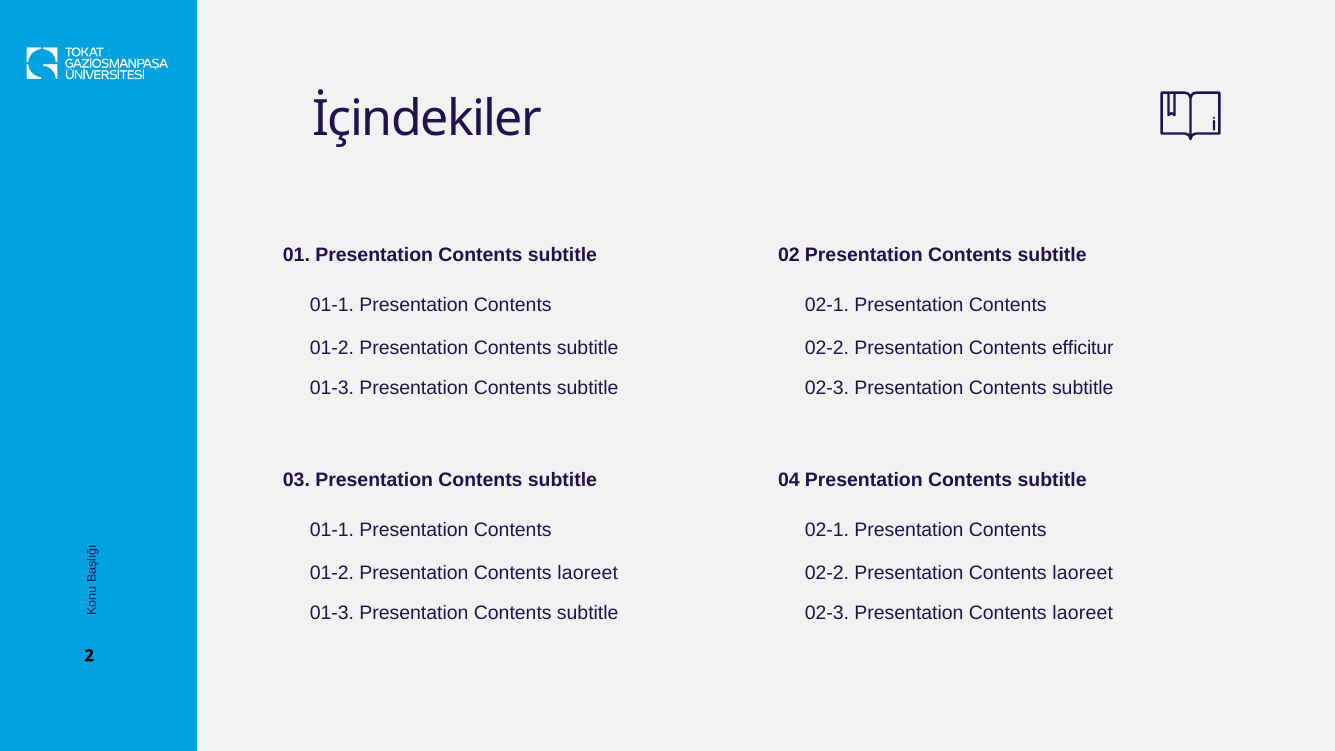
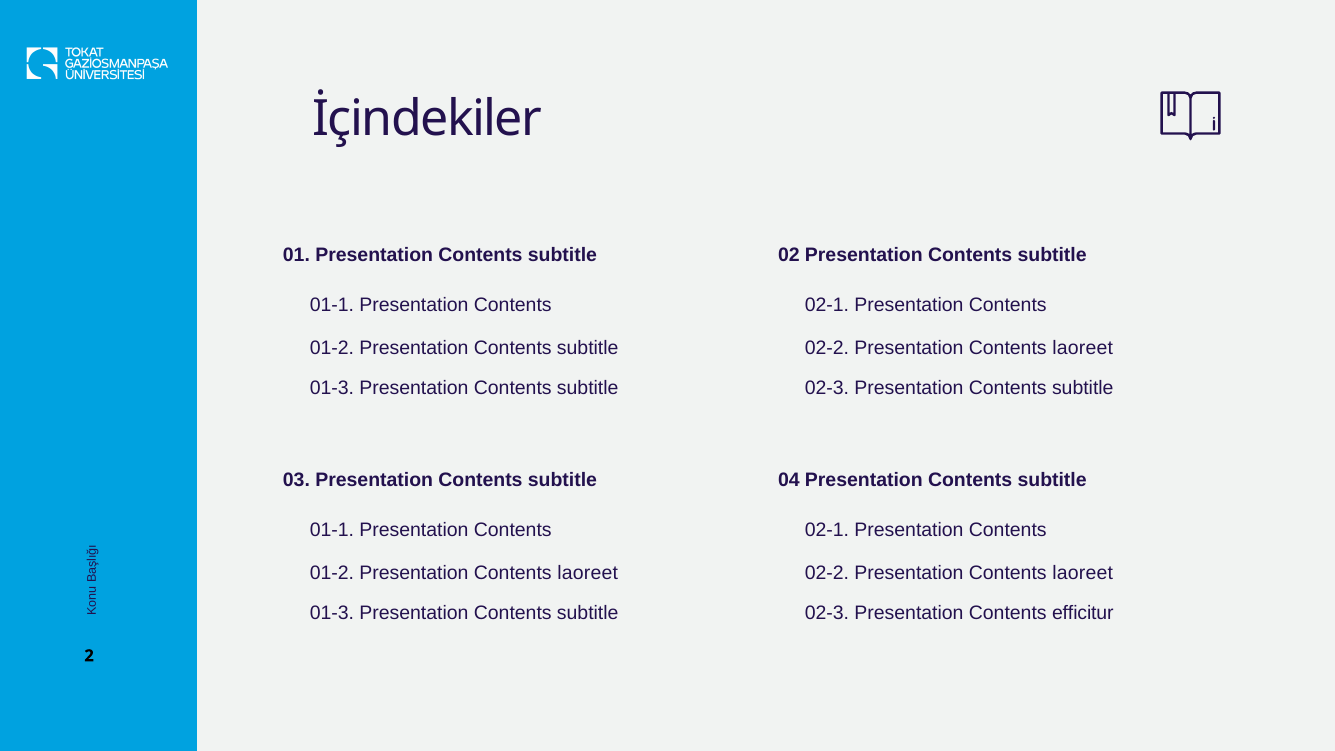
efficitur: efficitur -> laoreet (1083, 348)
02-3 Presentation Contents laoreet: laoreet -> efficitur (1083, 613)
